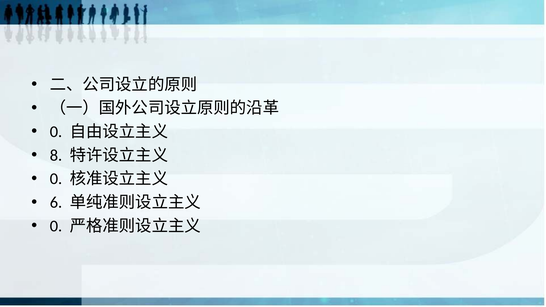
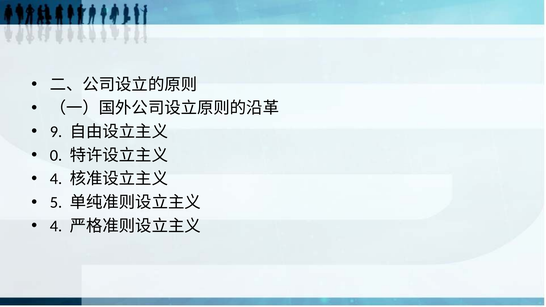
0: 0 -> 9 (56, 132)
8: 8 -> 0 (56, 155)
0: 0 -> 4 (56, 179)
6: 6 -> 5 (56, 203)
0: 0 -> 4 (56, 226)
